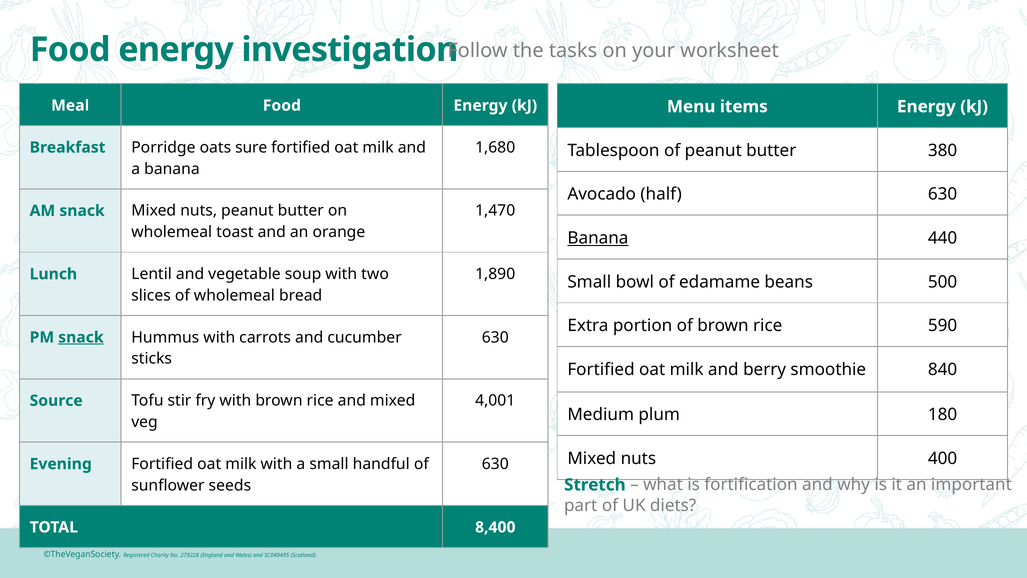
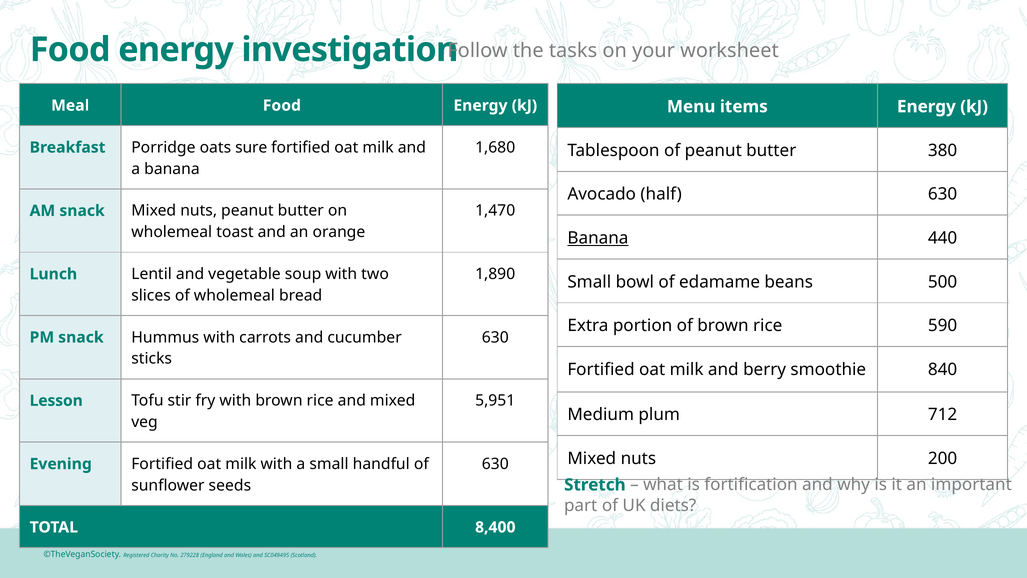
snack underline: present -> none (81, 337)
4,001: 4,001 -> 5,951 (495, 400)
Source: Source -> Lesson (56, 400)
180: 180 -> 712 (943, 415)
400: 400 -> 200 (943, 458)
